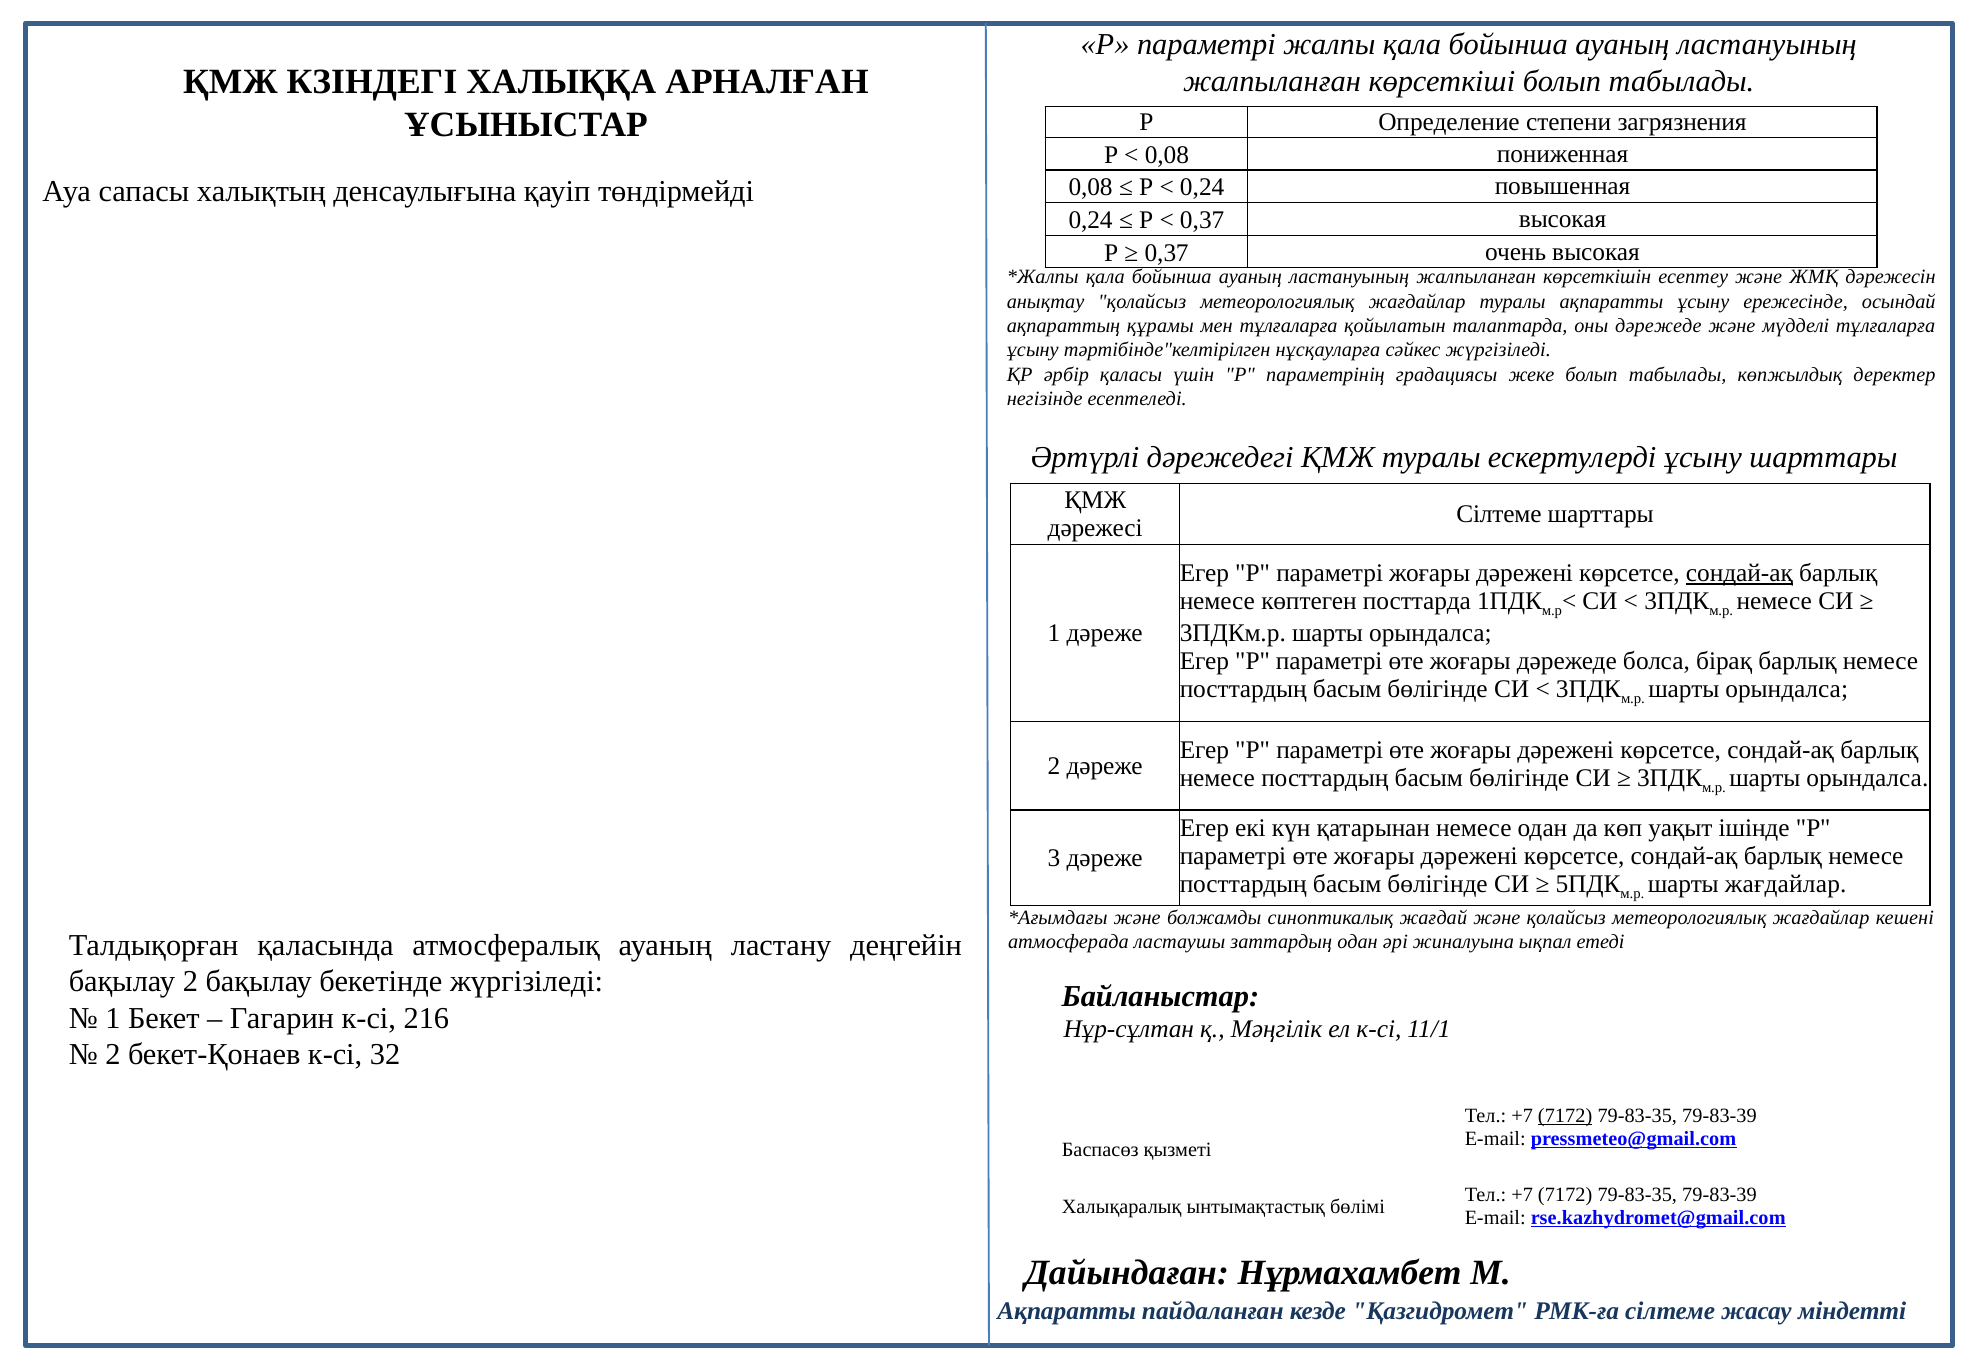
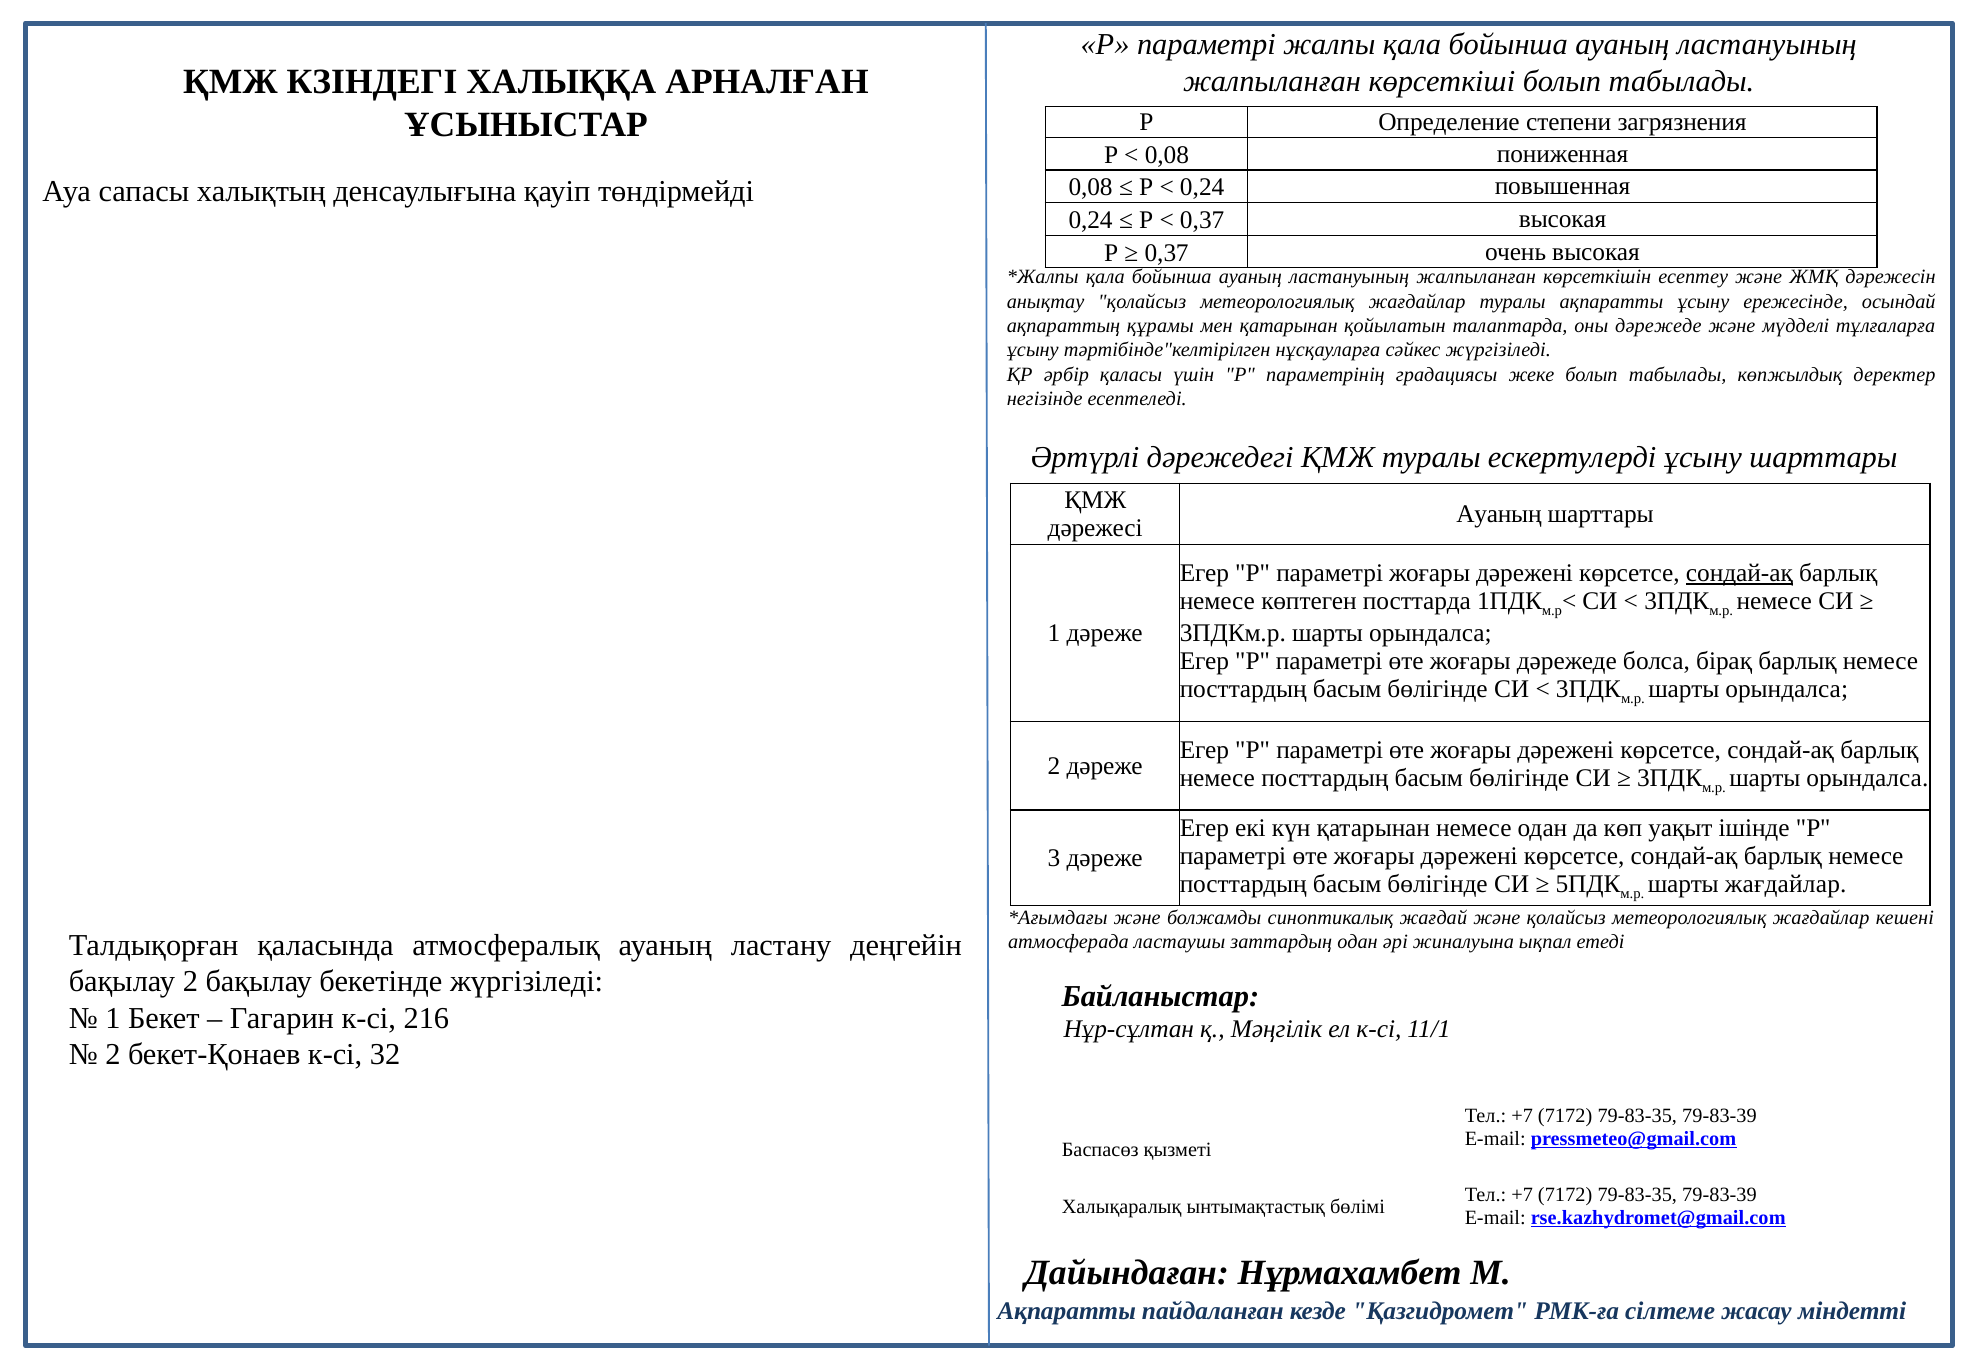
мен тұлғаларға: тұлғаларға -> қатарынан (1289, 326)
Сілтеме: Сілтеме -> Ауаның (1499, 514)
7172 underline: present -> none (1565, 1116)
